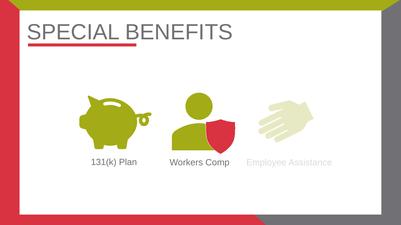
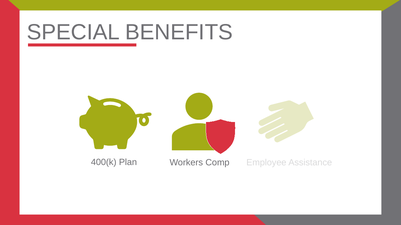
131(k: 131(k -> 400(k (104, 163)
